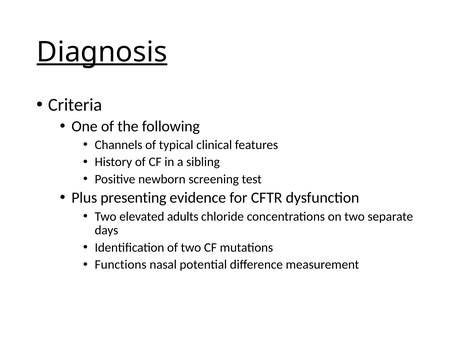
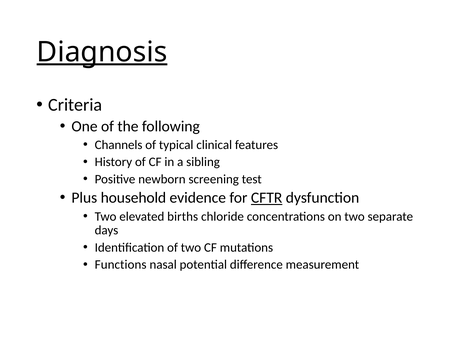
presenting: presenting -> household (133, 198)
CFTR underline: none -> present (267, 198)
adults: adults -> births (183, 216)
